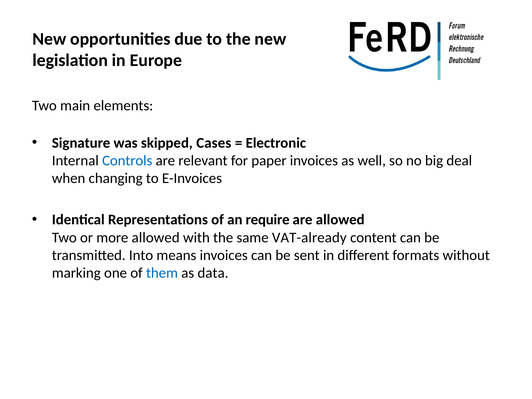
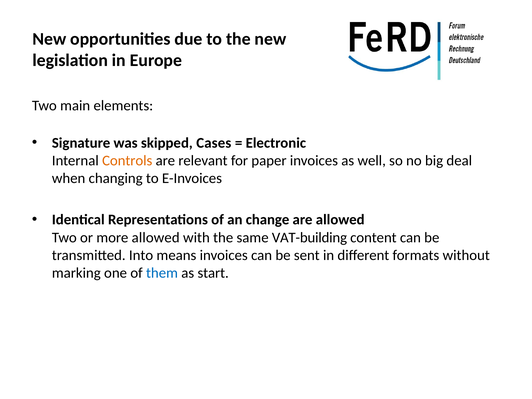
Controls colour: blue -> orange (127, 161)
require: require -> change (268, 220)
VAT-already: VAT-already -> VAT-building (309, 238)
data: data -> start (213, 273)
